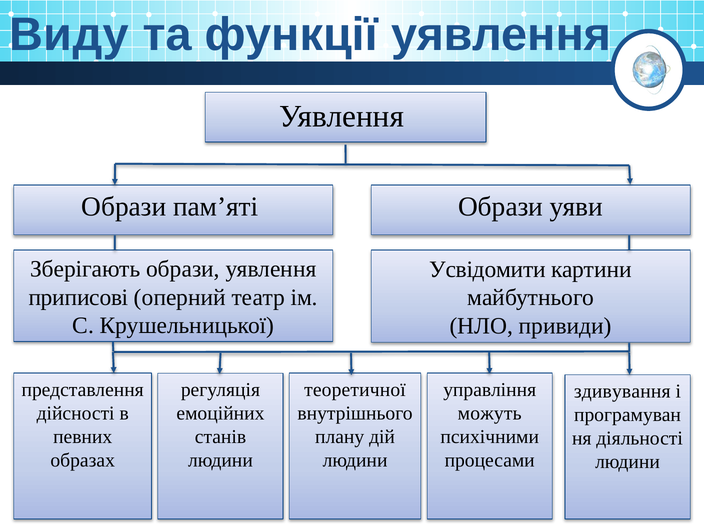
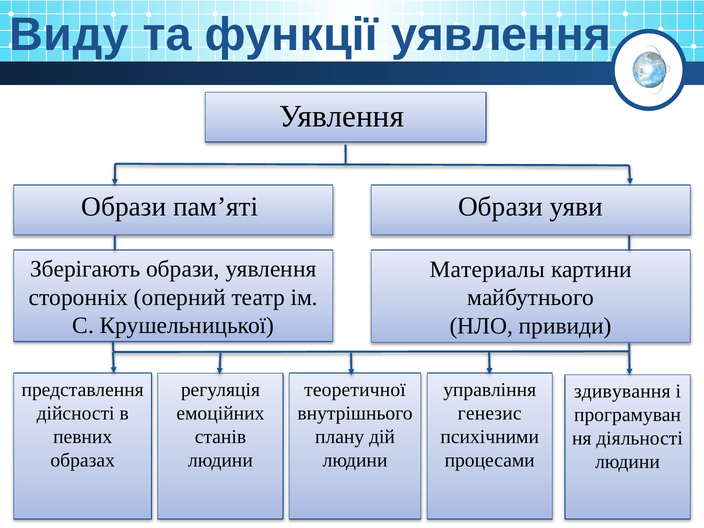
Усвідомити: Усвідомити -> Материалы (487, 270)
приписові: приписові -> сторонніх (78, 297)
можуть: можуть -> генезис (490, 413)
